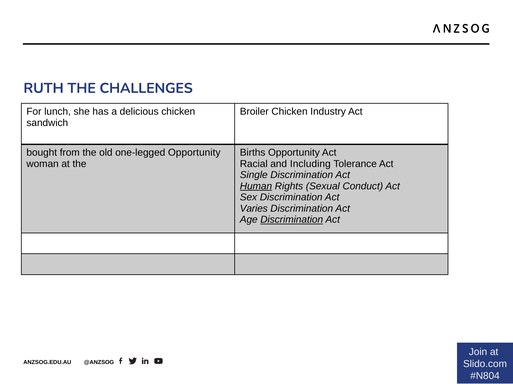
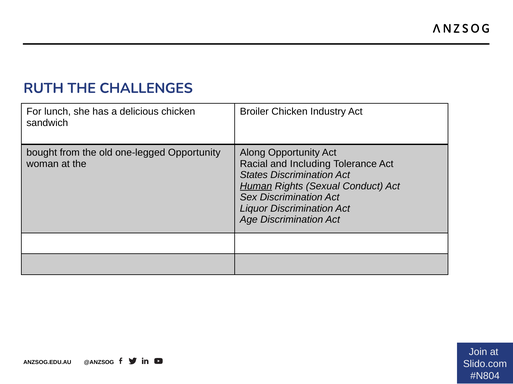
Births: Births -> Along (253, 153)
Single: Single -> States (254, 175)
Varies: Varies -> Liquor (254, 209)
Discrimination underline: present -> none (292, 220)
